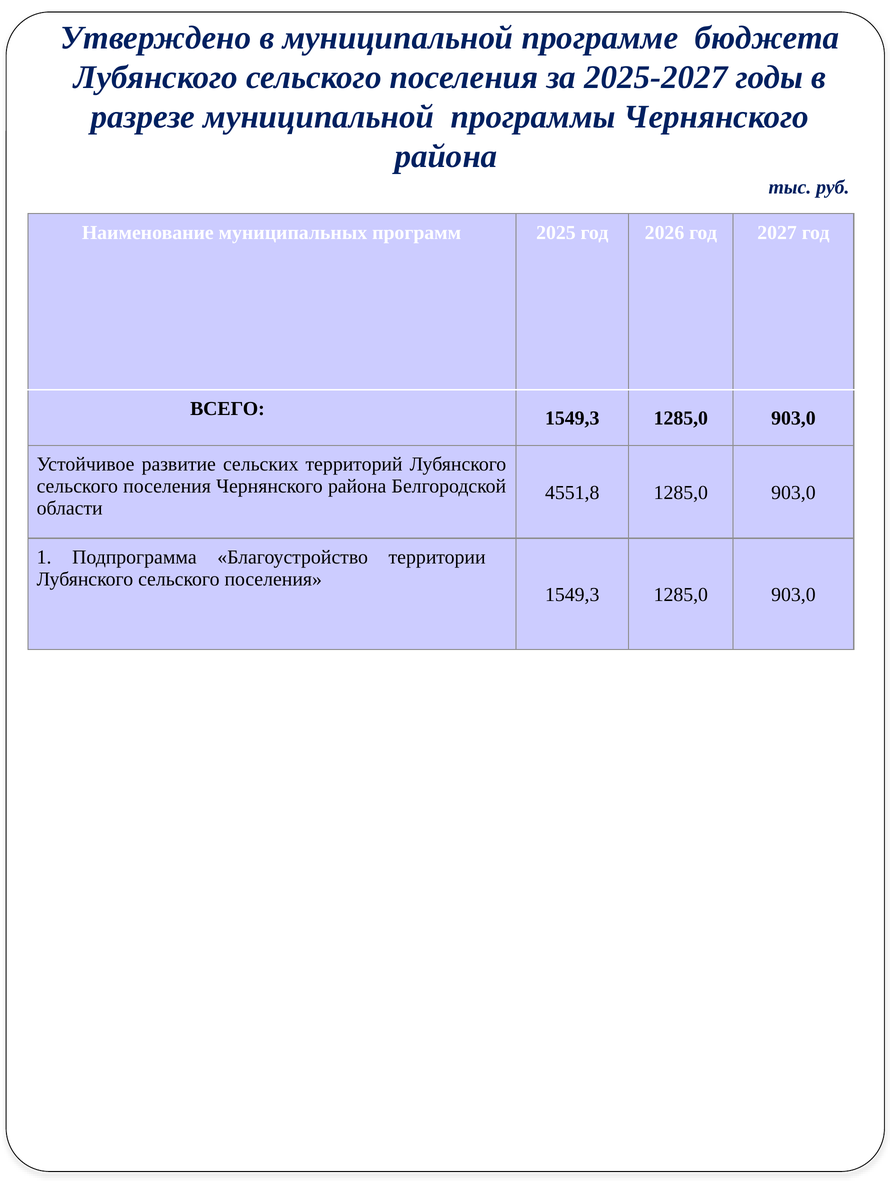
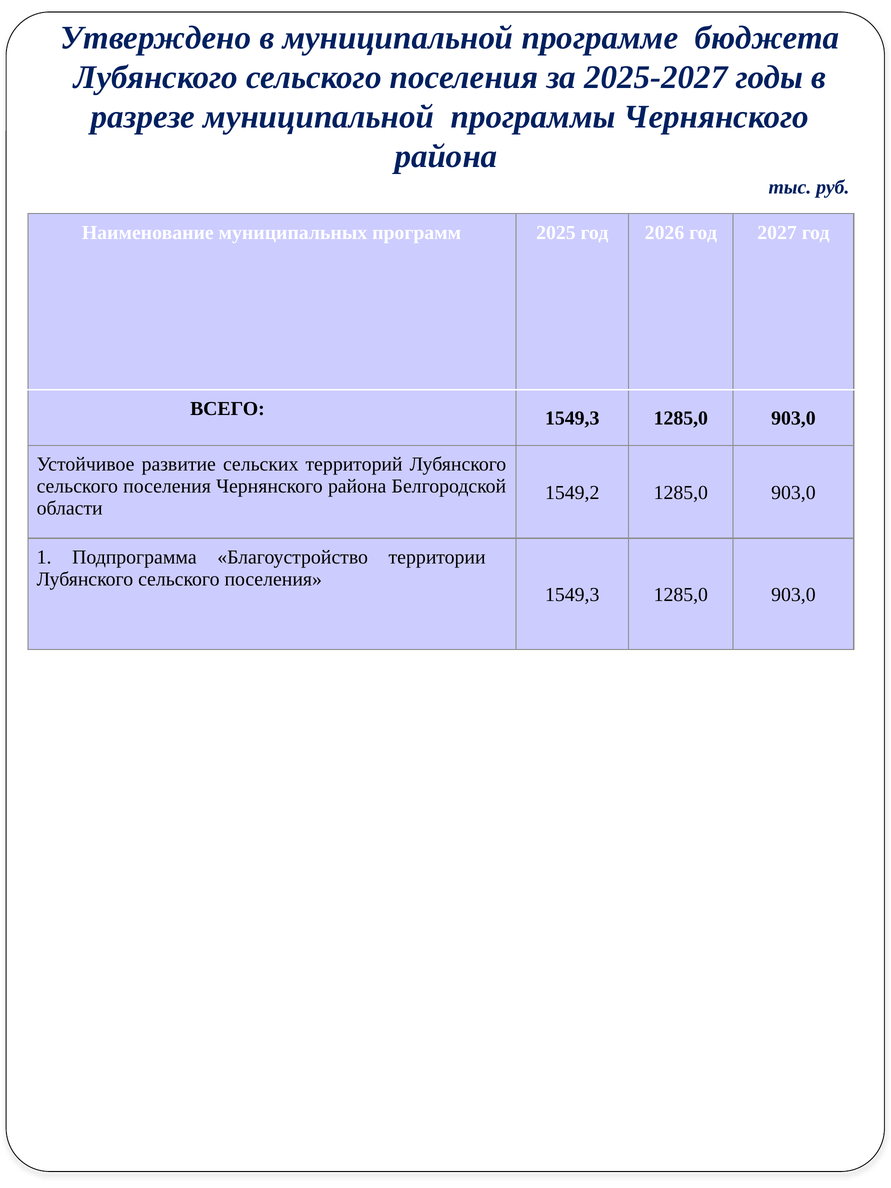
4551,8: 4551,8 -> 1549,2 (572, 493)
